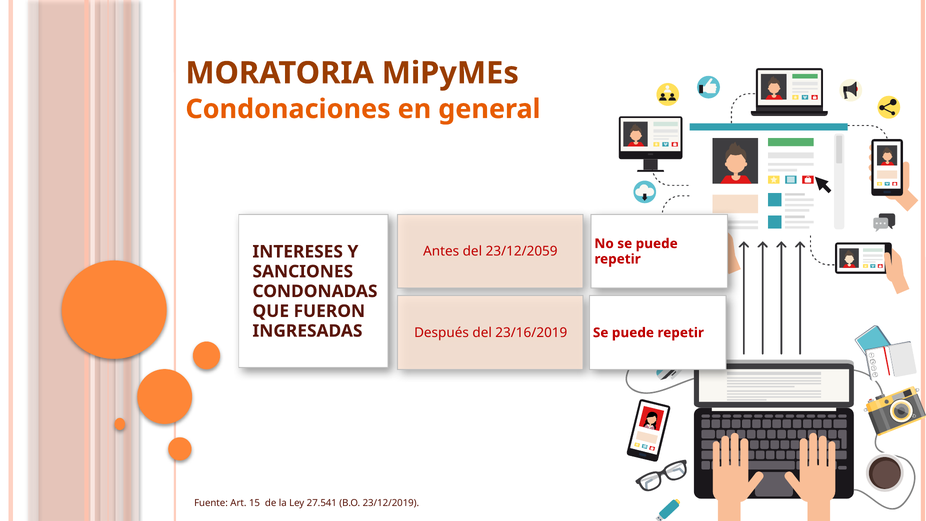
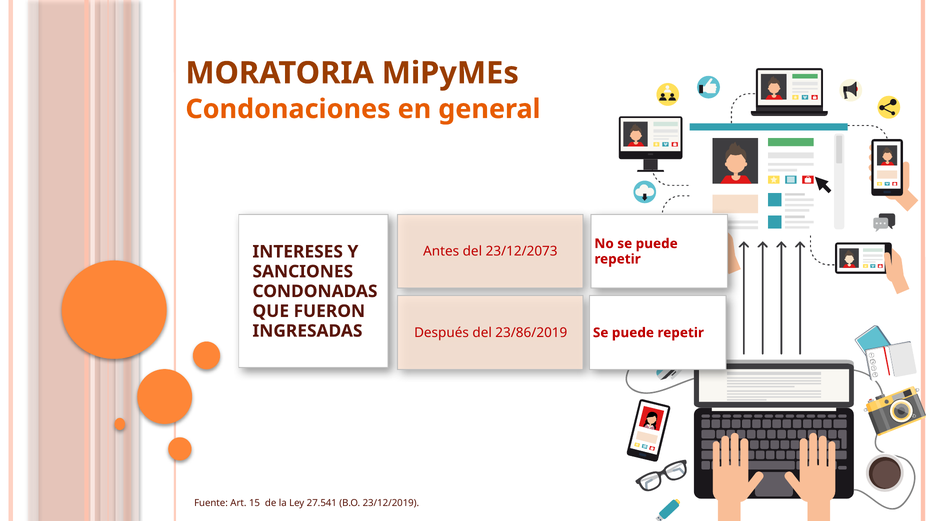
23/12/2059: 23/12/2059 -> 23/12/2073 (522, 251)
23/16/2019: 23/16/2019 -> 23/86/2019 (531, 333)
